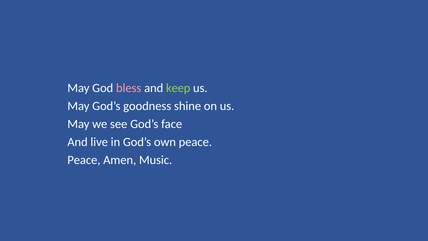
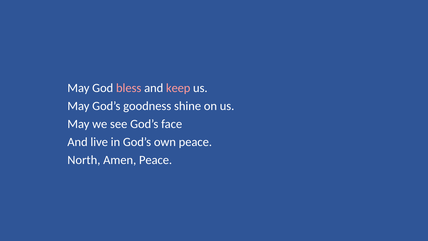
keep colour: light green -> pink (178, 88)
Peace: Peace -> North (84, 160)
Amen Music: Music -> Peace (156, 160)
